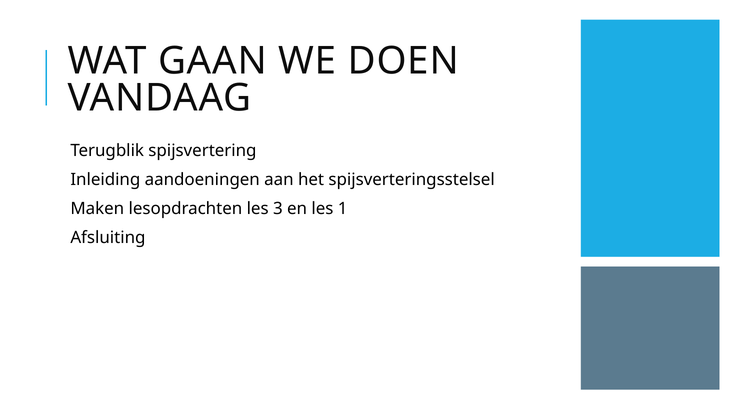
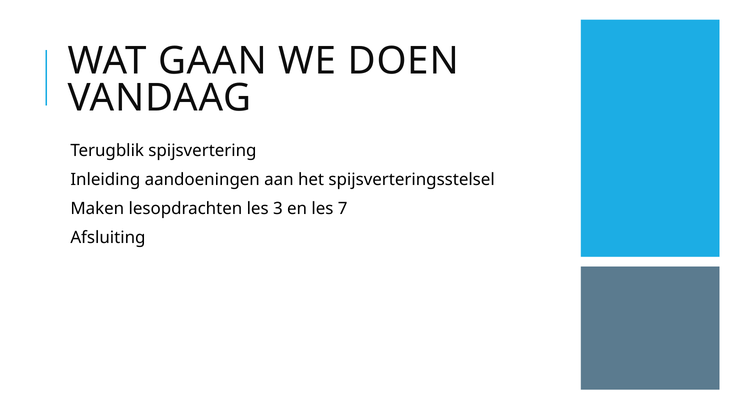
1: 1 -> 7 (343, 208)
